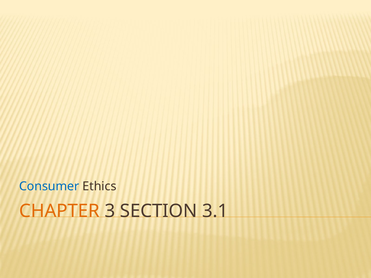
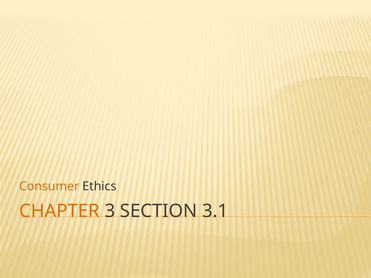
Consumer colour: blue -> orange (49, 186)
